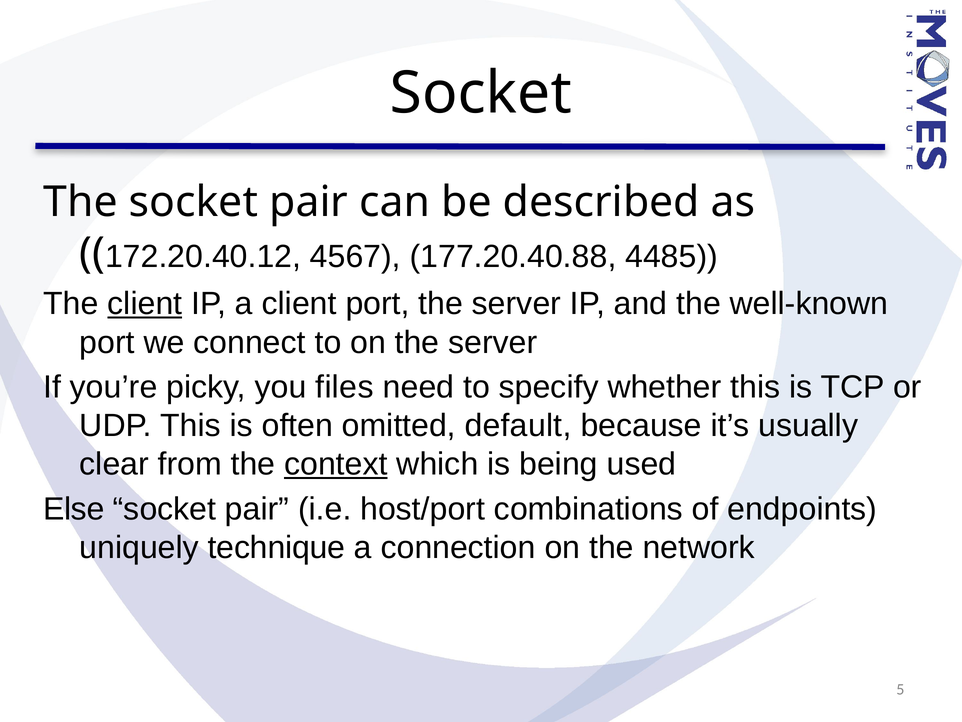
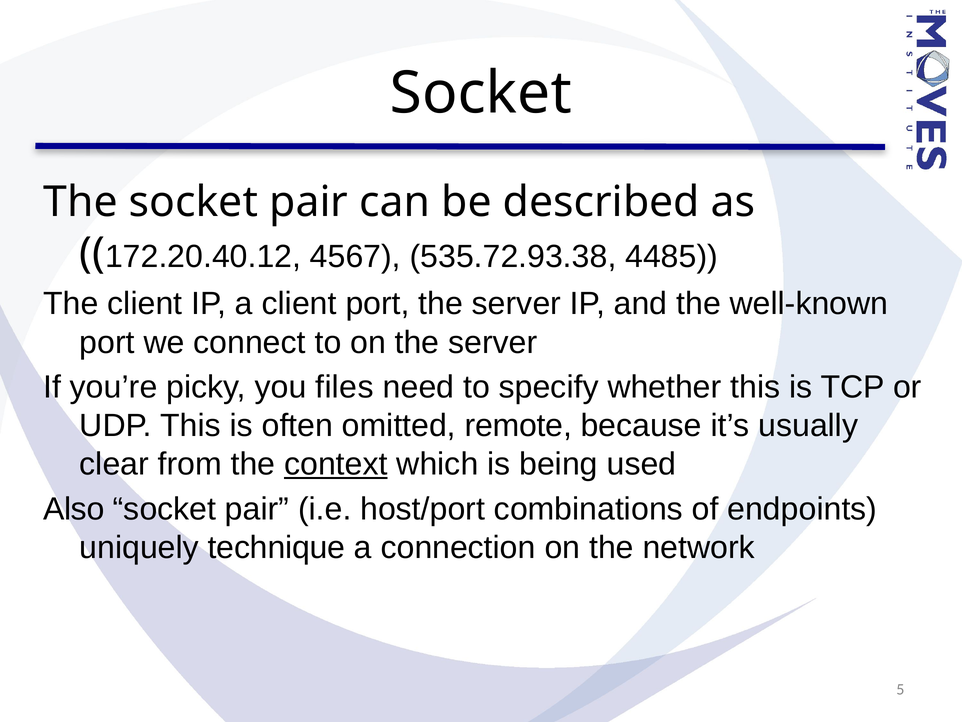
177.20.40.88: 177.20.40.88 -> 535.72.93.38 (513, 257)
client underline: present -> none (145, 304)
default: default -> remote (518, 426)
Else: Else -> Also (74, 509)
